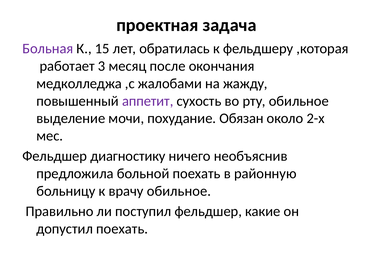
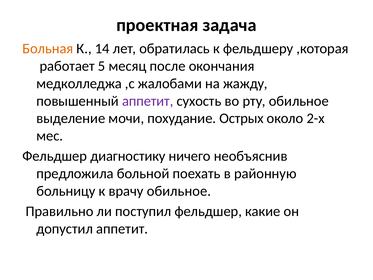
Больная colour: purple -> orange (48, 49)
15: 15 -> 14 (102, 49)
3: 3 -> 5 (102, 66)
Обязан: Обязан -> Острых (242, 118)
допустил поехать: поехать -> аппетит (122, 229)
